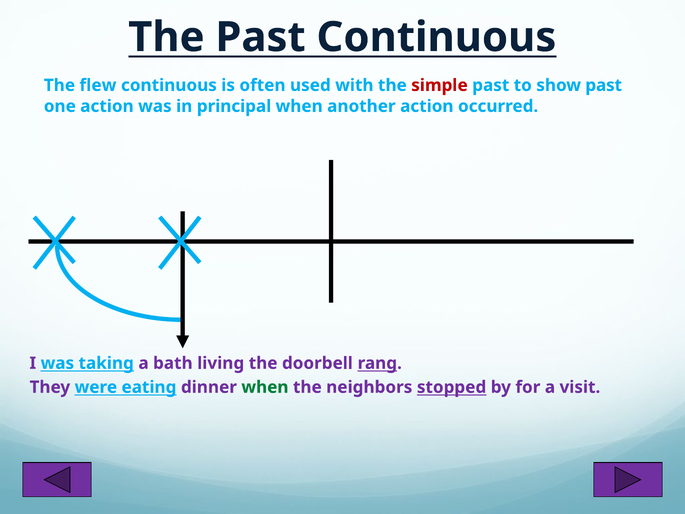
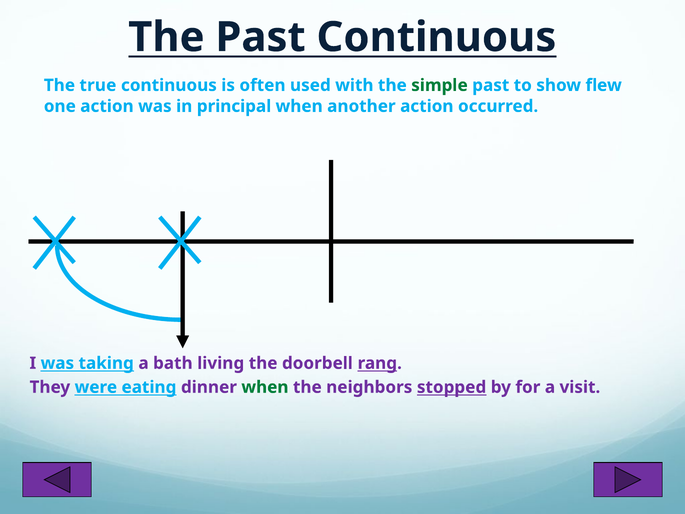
flew: flew -> true (98, 85)
simple colour: red -> green (439, 85)
show past: past -> flew (604, 85)
